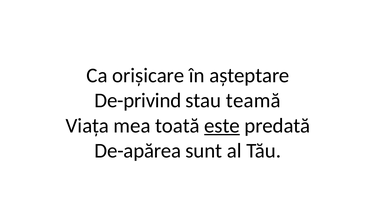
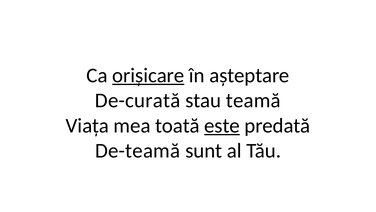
orișicare underline: none -> present (148, 75)
De-privind: De-privind -> De-curată (138, 100)
De-apărea: De-apărea -> De-teamă (138, 150)
